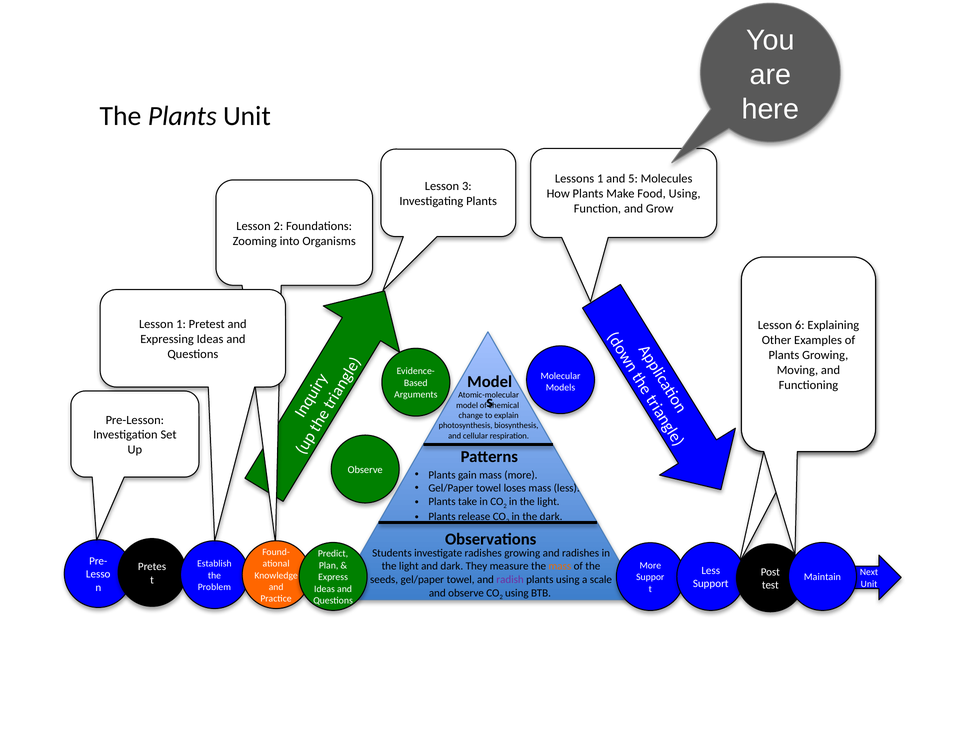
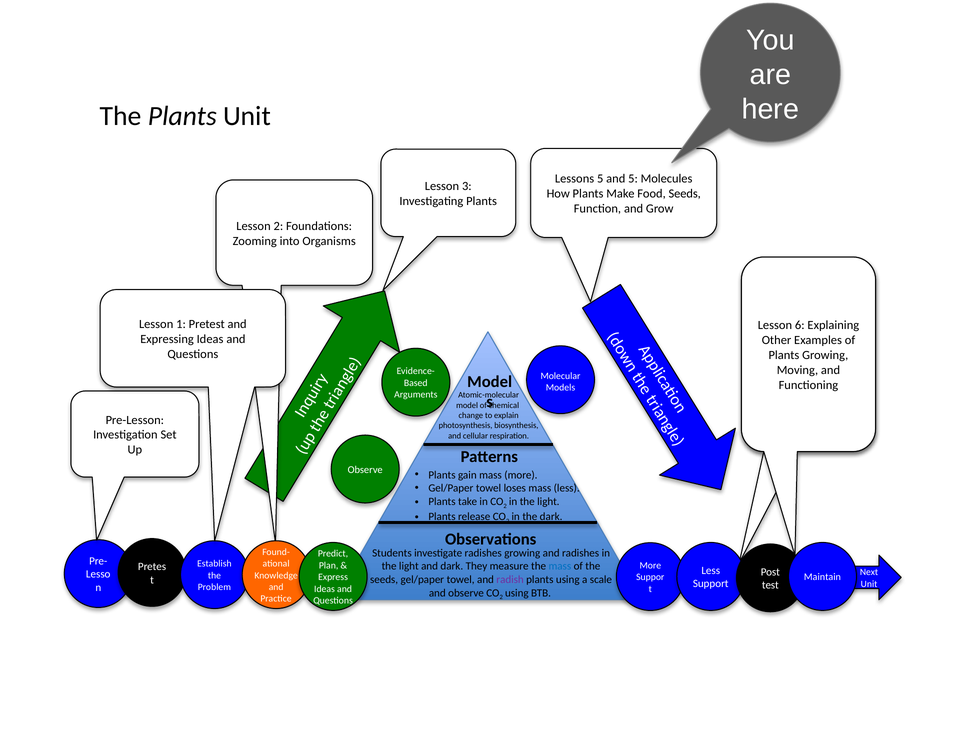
Lessons 1: 1 -> 5 (600, 179)
Food Using: Using -> Seeds (685, 194)
mass colour: orange -> blue (560, 566)
